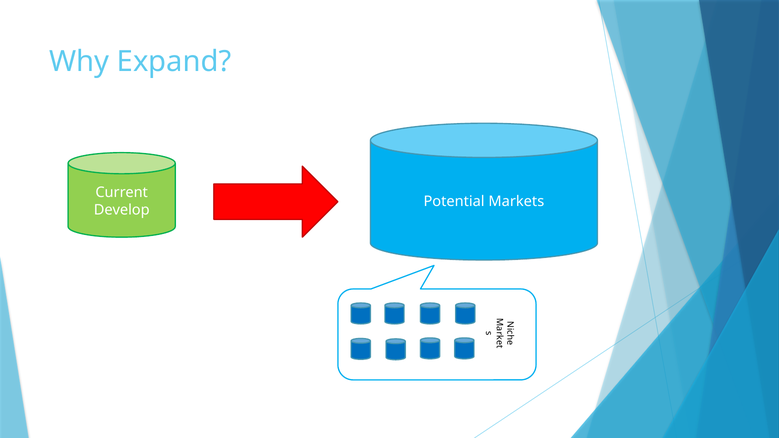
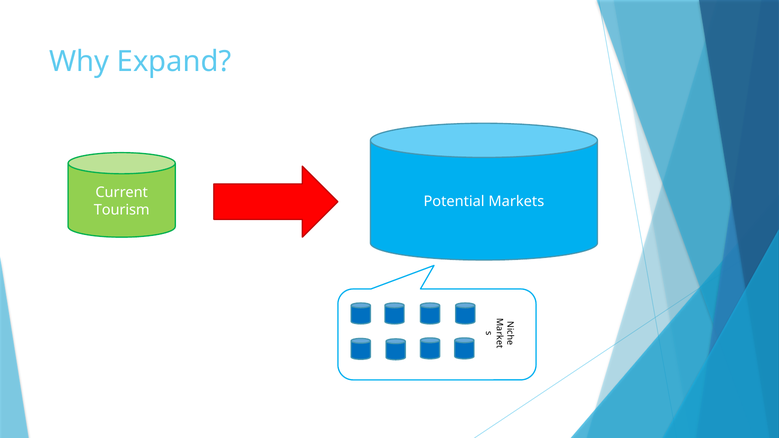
Develop: Develop -> Tourism (122, 210)
